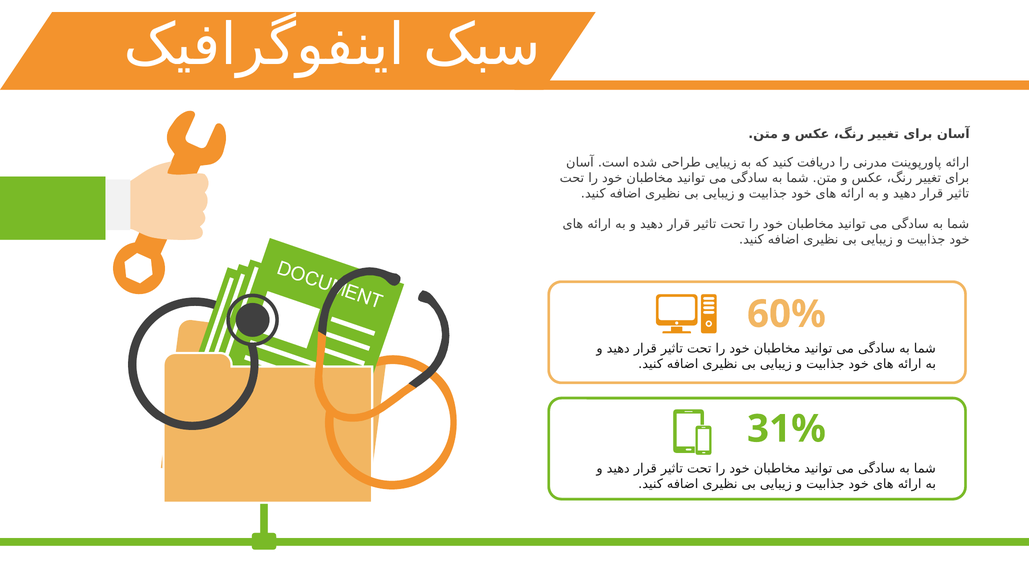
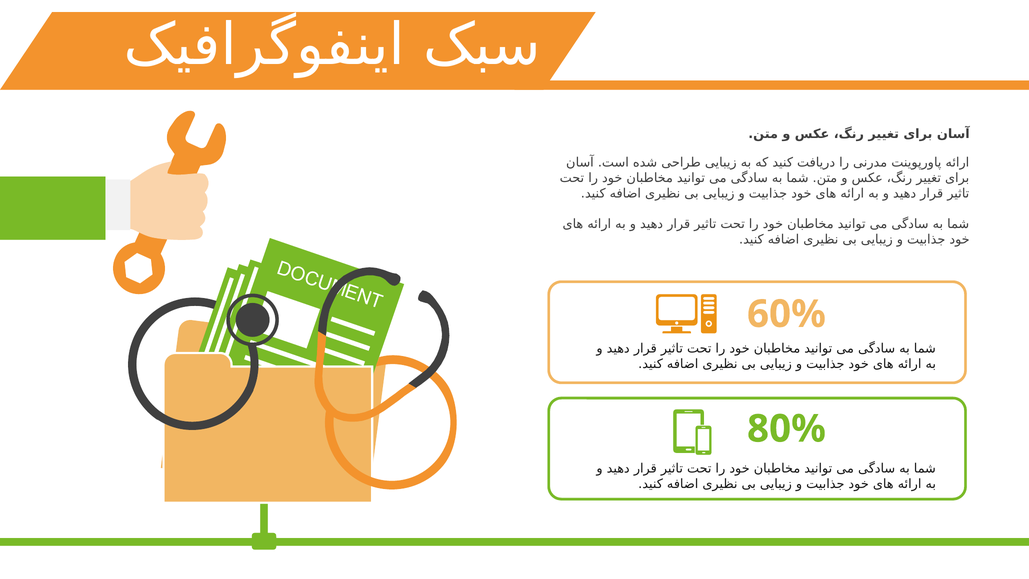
31%: 31% -> 80% (786, 429)
